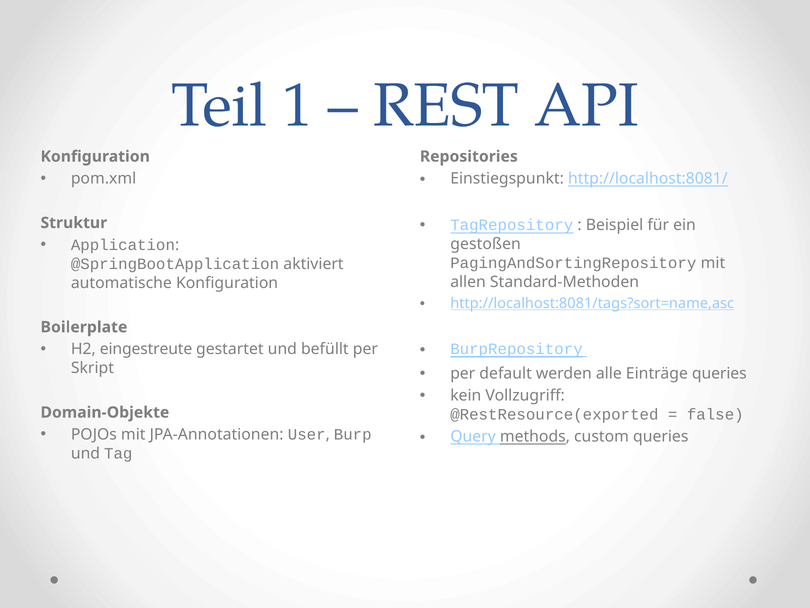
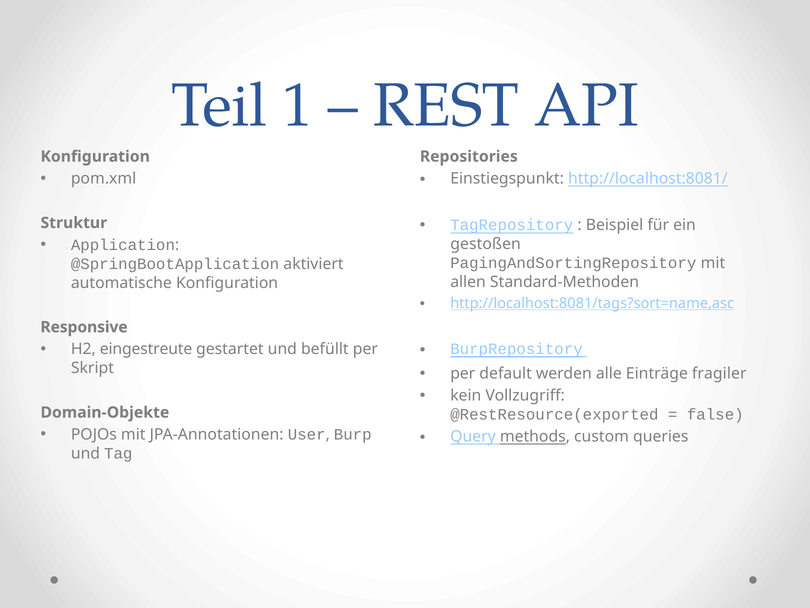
Boilerplate: Boilerplate -> Responsive (84, 327)
Einträge queries: queries -> fragiler (719, 373)
